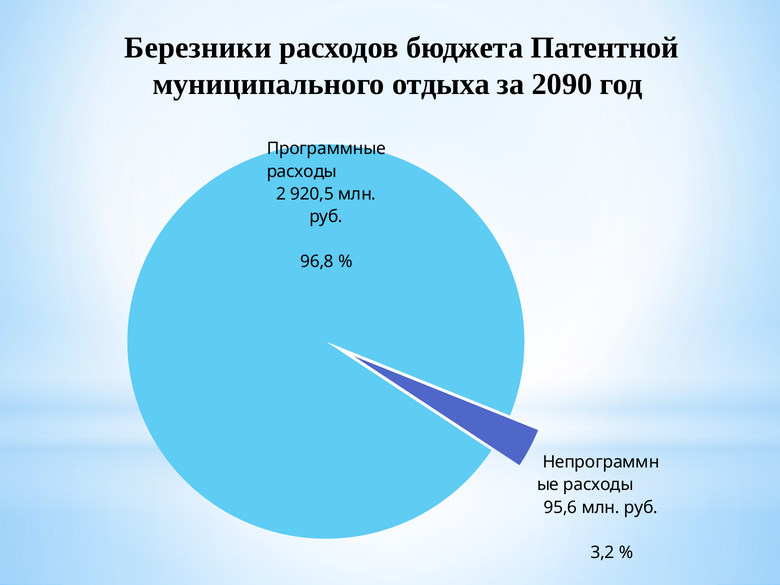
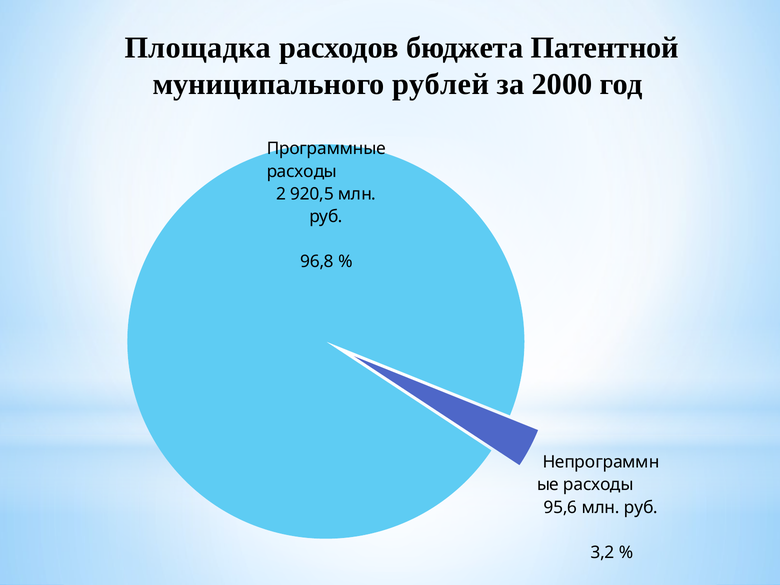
Березники: Березники -> Площадка (198, 48)
отдыха: отдыха -> рублей (441, 84)
2090: 2090 -> 2000 (562, 84)
